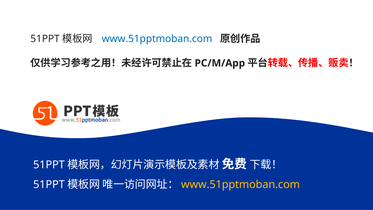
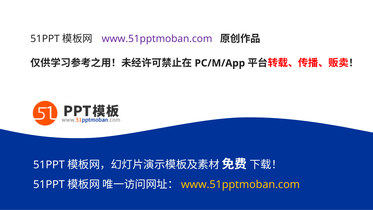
www.51pptmoban.com colour: blue -> purple (157, 39)
